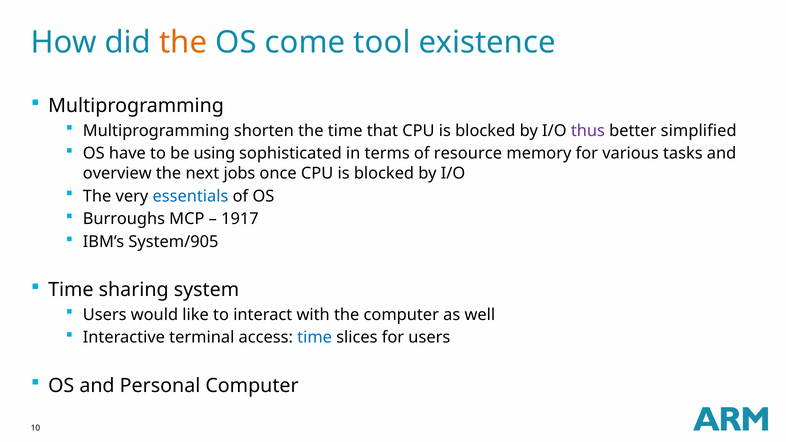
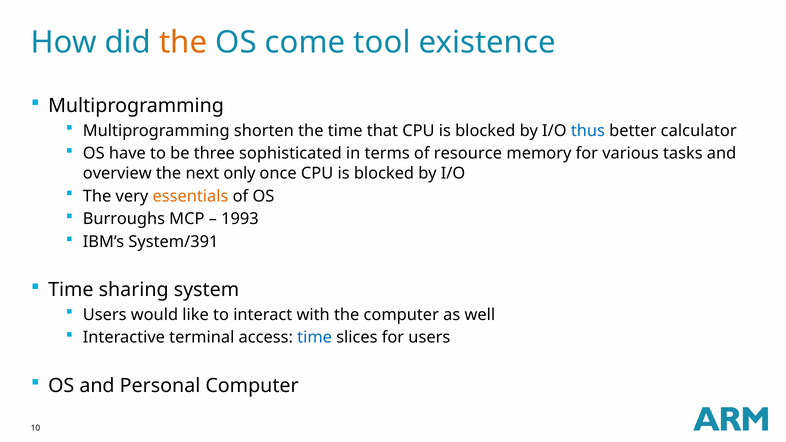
thus colour: purple -> blue (588, 131)
simplified: simplified -> calculator (699, 131)
using: using -> three (214, 154)
jobs: jobs -> only (239, 173)
essentials colour: blue -> orange (190, 196)
1917: 1917 -> 1993 (240, 219)
System/905: System/905 -> System/391 (173, 242)
